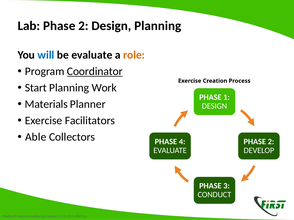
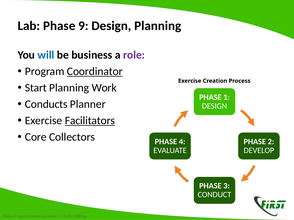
Lab Phase 2: 2 -> 9 (83, 26)
be evaluate: evaluate -> business (92, 55)
role colour: orange -> purple (134, 55)
Materials: Materials -> Conducts (46, 104)
Facilitators underline: none -> present (90, 121)
Able: Able -> Core (36, 137)
